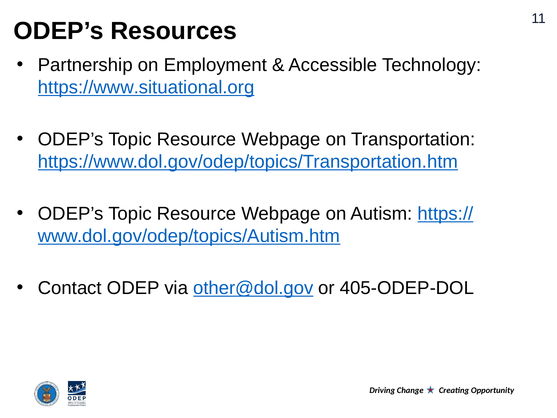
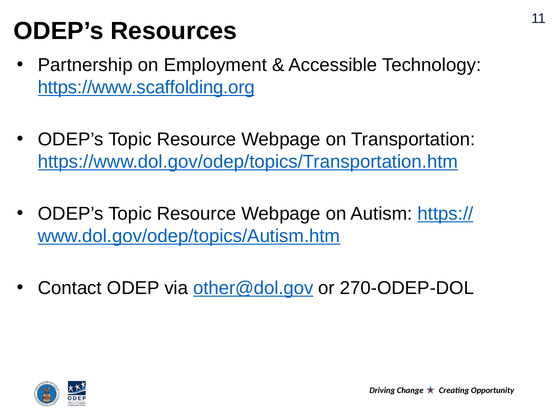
https://www.situational.org: https://www.situational.org -> https://www.scaffolding.org (146, 87)
405-ODEP-DOL: 405-ODEP-DOL -> 270-ODEP-DOL (407, 288)
